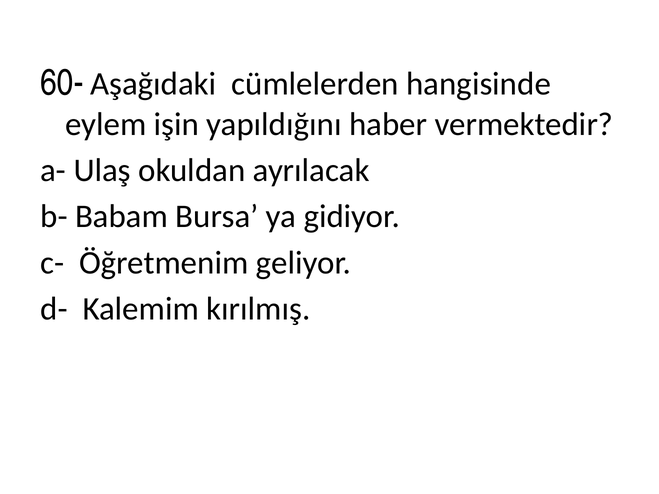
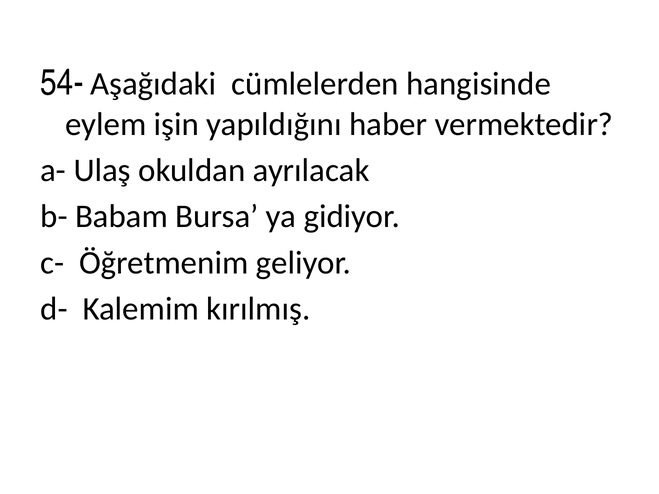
60-: 60- -> 54- (62, 83)
